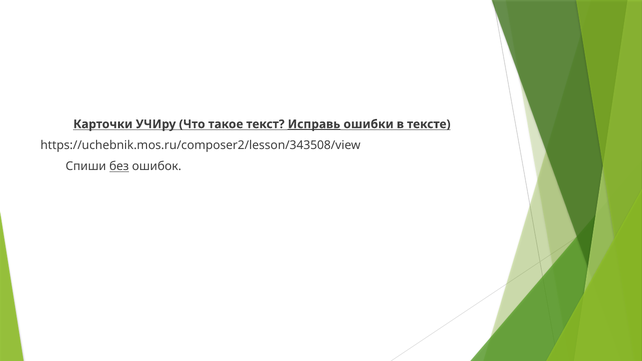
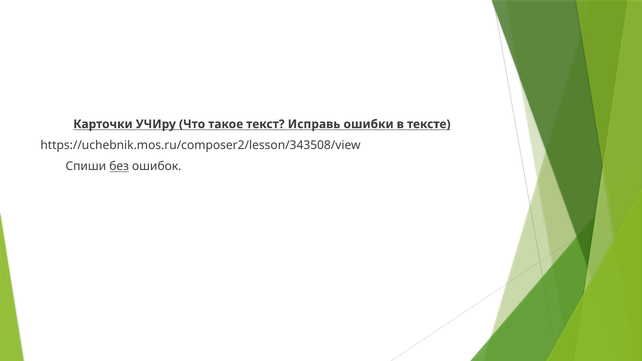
Исправь underline: present -> none (314, 124)
